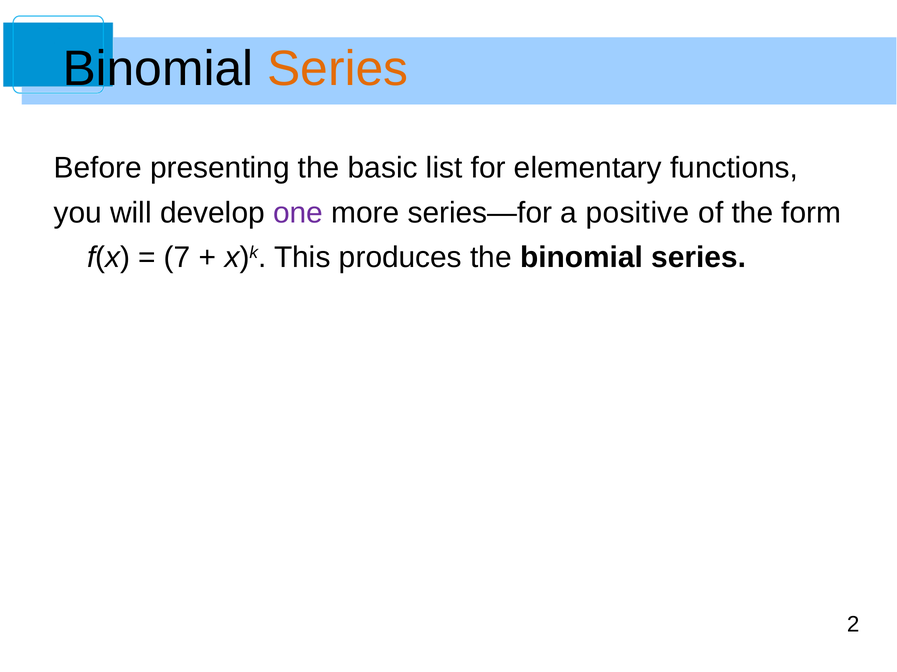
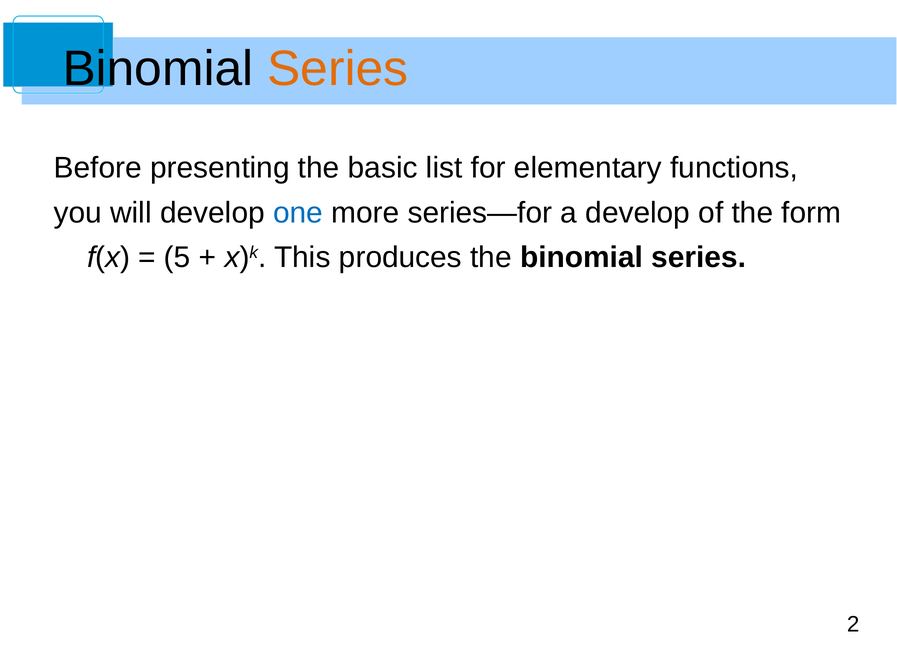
one colour: purple -> blue (298, 213)
a positive: positive -> develop (638, 213)
7: 7 -> 5 (177, 258)
